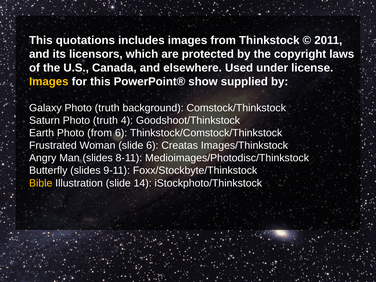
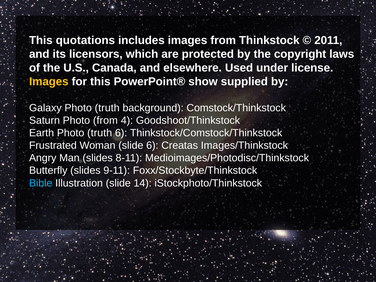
Saturn Photo truth: truth -> from (105, 120)
Earth Photo from: from -> truth (100, 133)
Bible colour: yellow -> light blue (41, 183)
